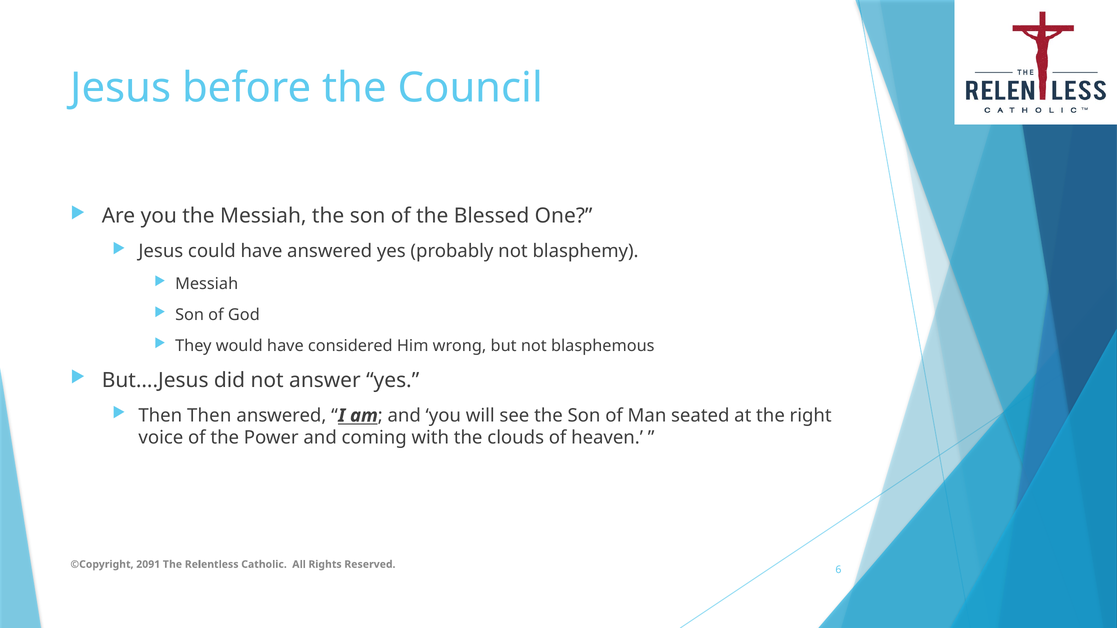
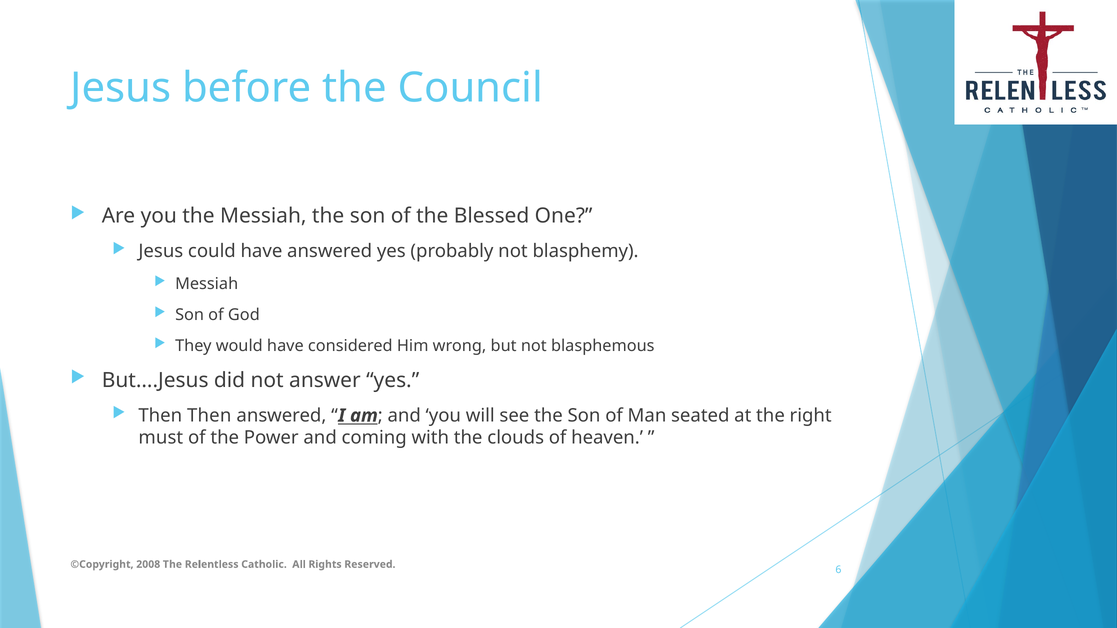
voice: voice -> must (161, 438)
2091: 2091 -> 2008 (148, 565)
